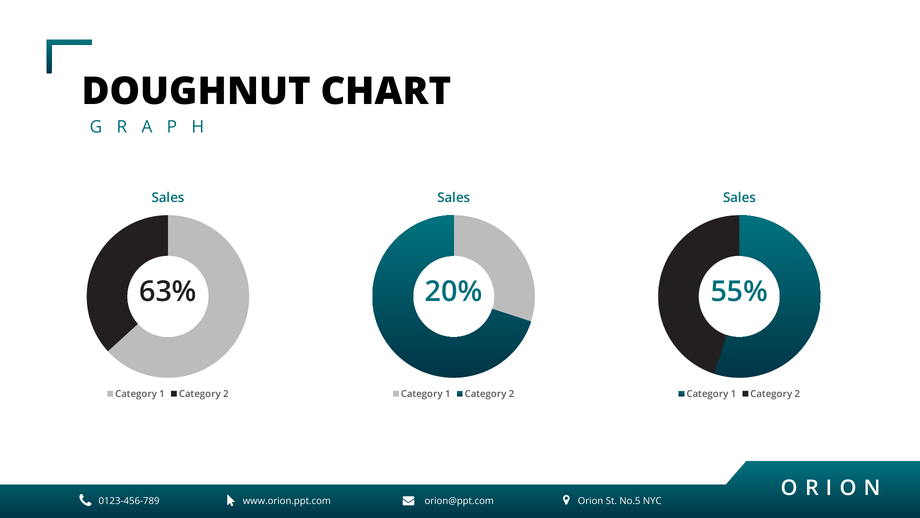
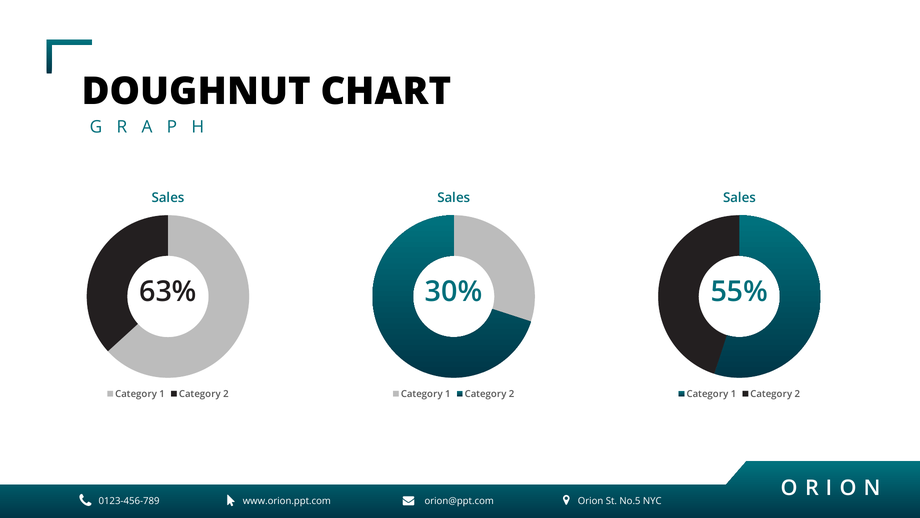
20%: 20% -> 30% (454, 291)
